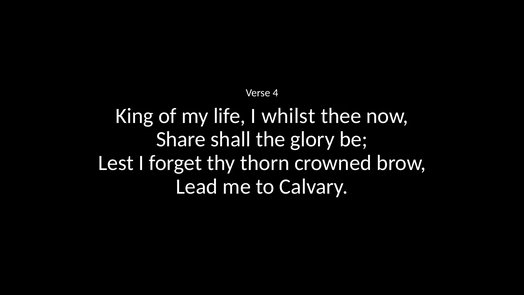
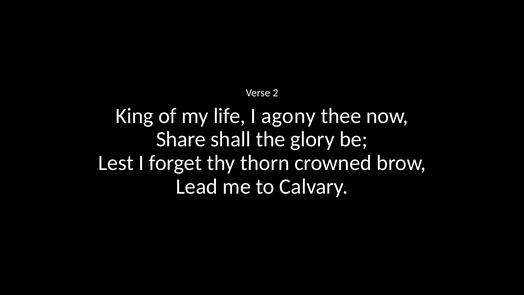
4: 4 -> 2 (275, 93)
whilst: whilst -> agony (288, 116)
